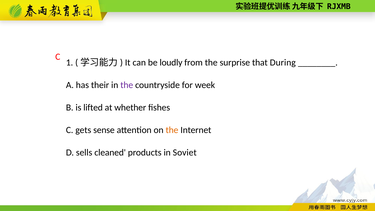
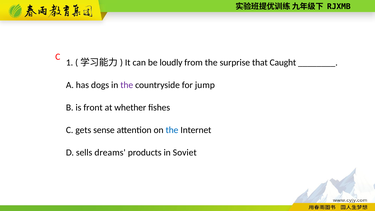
During: During -> Caught (283, 62)
their: their -> dogs (100, 85)
week: week -> jump (205, 85)
lifted: lifted -> front (93, 107)
the colour: orange -> blue (172, 130)
cleaned: cleaned -> dreams (110, 152)
